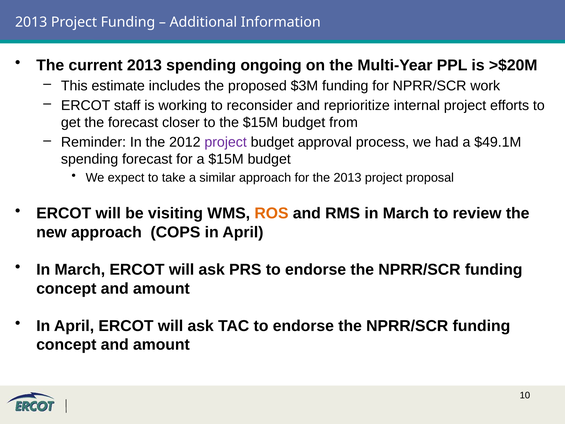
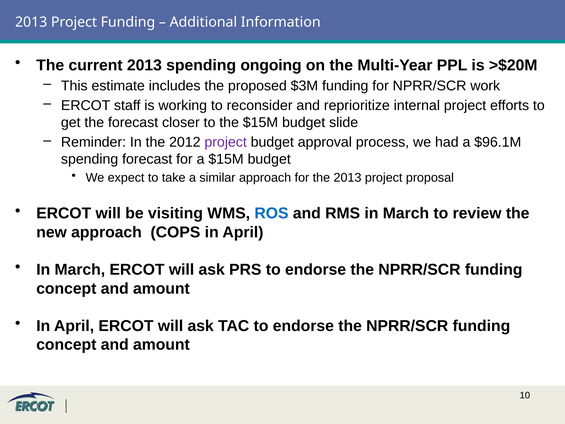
from: from -> slide (344, 122)
$49.1M: $49.1M -> $96.1M (498, 142)
ROS colour: orange -> blue (271, 213)
